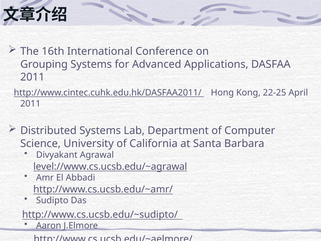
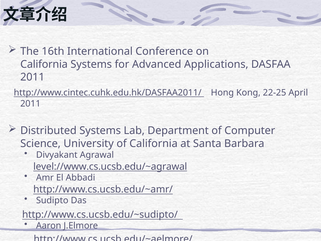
Grouping: Grouping -> California (44, 64)
